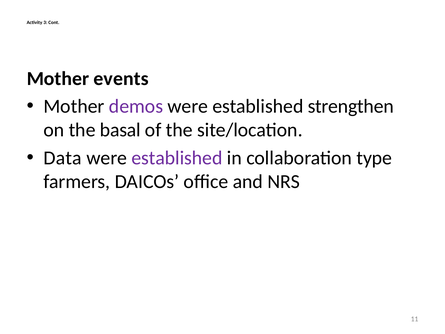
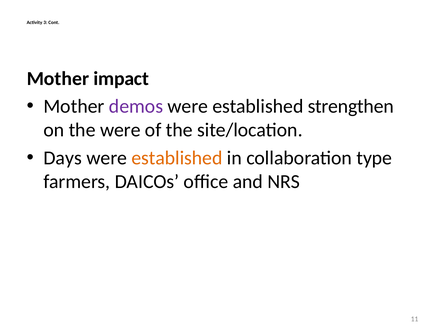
events: events -> impact (121, 79)
the basal: basal -> were (120, 130)
Data: Data -> Days (63, 158)
established colour: purple -> orange (177, 158)
